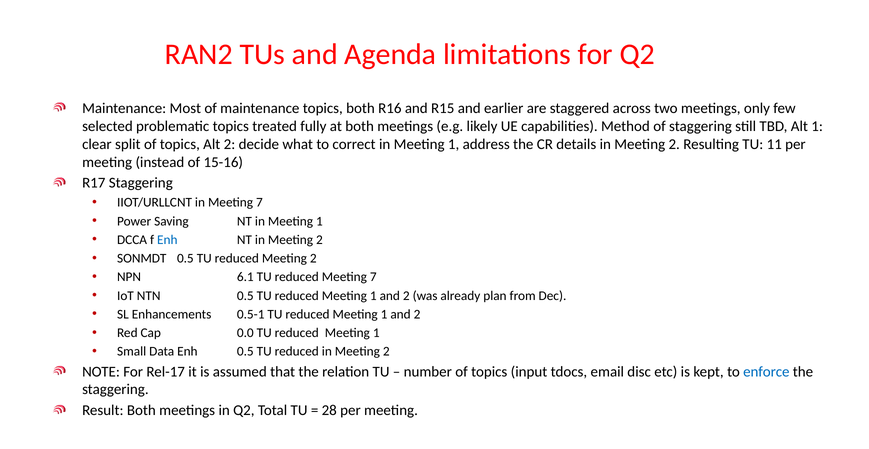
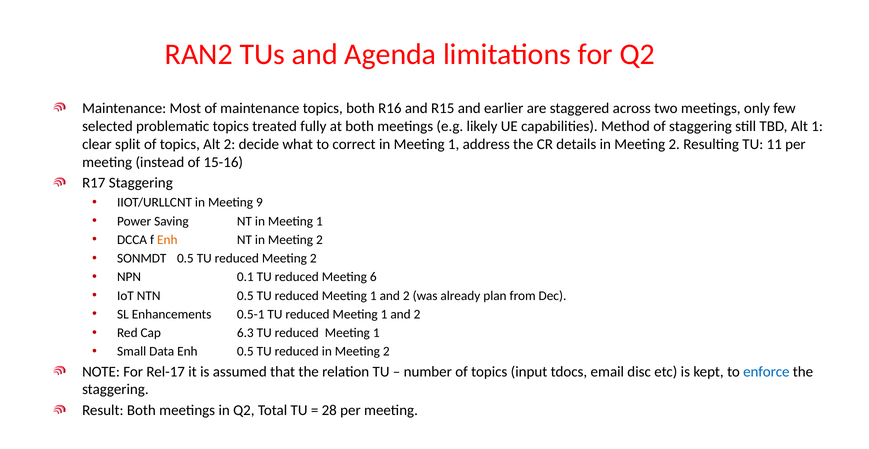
in Meeting 7: 7 -> 9 (259, 203)
Enh colour: blue -> orange (167, 240)
6.1: 6.1 -> 0.1 (245, 277)
reduced Meeting 7: 7 -> 6 (373, 277)
0.0: 0.0 -> 6.3 (245, 333)
